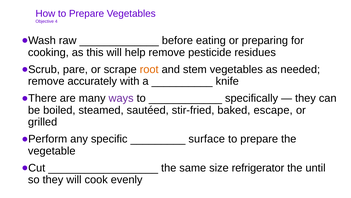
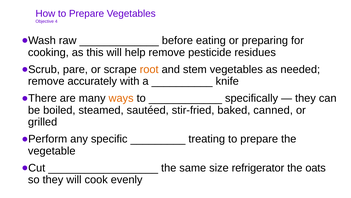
ways colour: purple -> orange (121, 98)
escape: escape -> canned (273, 110)
surface: surface -> treating (207, 139)
until: until -> oats (316, 168)
